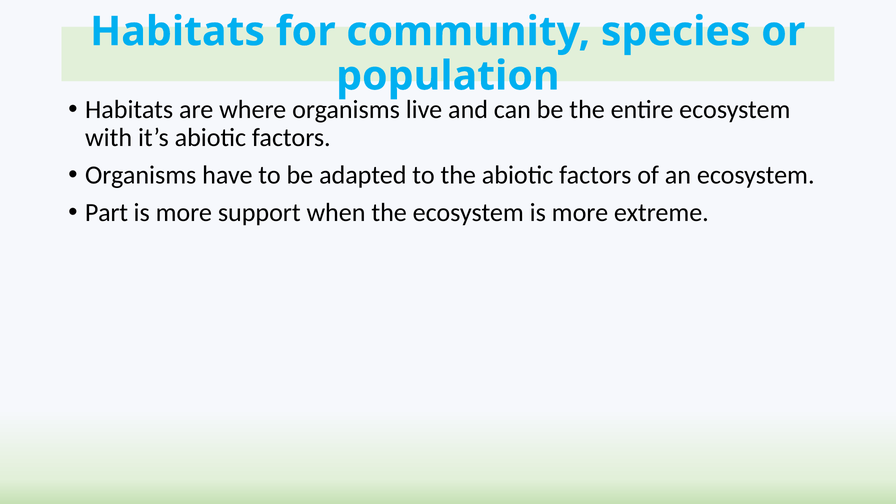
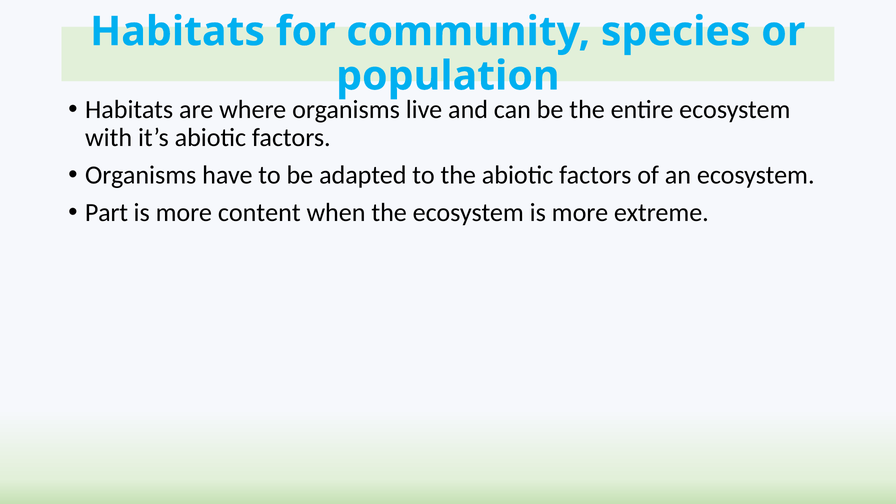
support: support -> content (259, 213)
